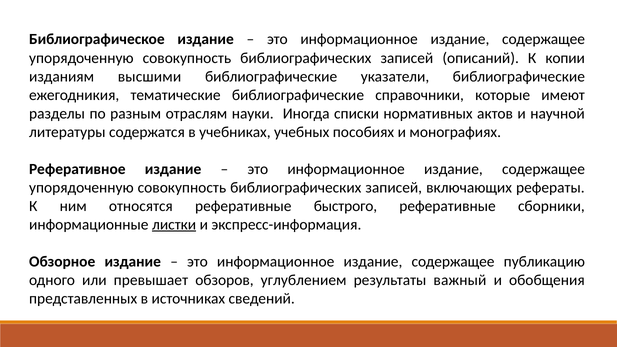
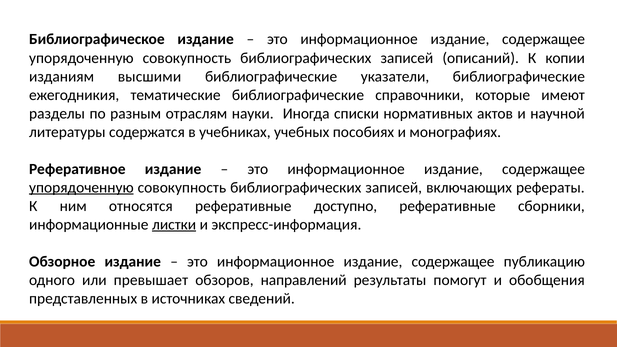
упорядоченную underline: none -> present (81, 187)
быстрого: быстрого -> доступно (345, 206)
углублением: углублением -> направлений (304, 280)
важный: важный -> помогут (460, 280)
